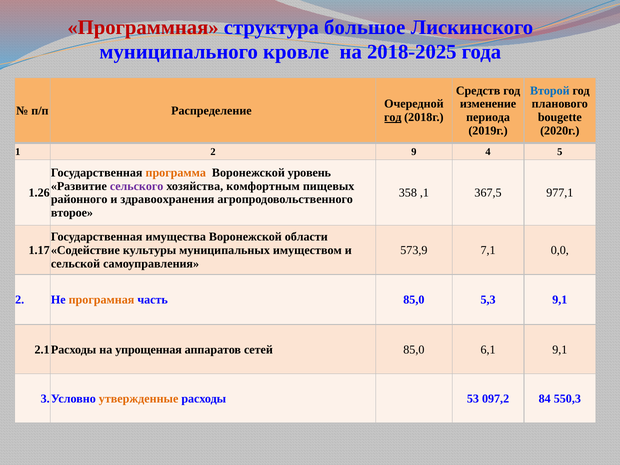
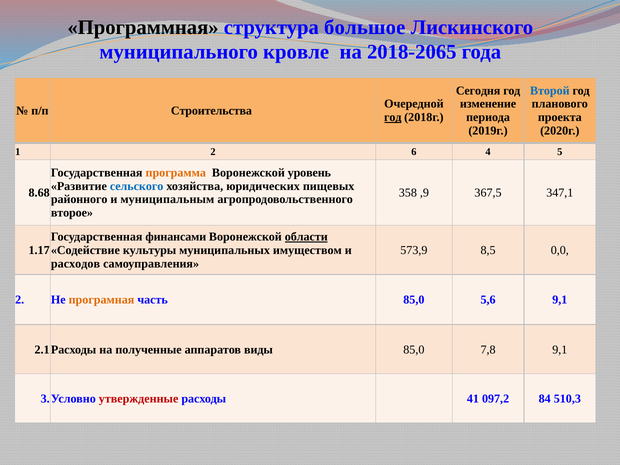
Программная colour: red -> black (143, 27)
2018-2025: 2018-2025 -> 2018-2065 (412, 52)
Средств: Средств -> Сегодня (478, 91)
Распределение: Распределение -> Строительства (211, 111)
bougette: bougette -> проекта (560, 117)
9: 9 -> 6 (414, 152)
сельского colour: purple -> blue (137, 186)
комфортным: комфортным -> юридических (263, 186)
1.26: 1.26 -> 8.68 (39, 193)
,1: ,1 -> ,9 (424, 193)
977,1: 977,1 -> 347,1 (560, 193)
здравоохранения: здравоохранения -> муниципальным (167, 199)
имущества: имущества -> финансами (176, 237)
области underline: none -> present (306, 237)
7,1: 7,1 -> 8,5 (488, 250)
сельской: сельской -> расходов (75, 264)
5,3: 5,3 -> 5,6 (488, 300)
упрощенная: упрощенная -> полученные (149, 350)
сетей: сетей -> виды (258, 350)
6,1: 6,1 -> 7,8 (488, 350)
утвержденные colour: orange -> red (139, 399)
53: 53 -> 41 (473, 399)
550,3: 550,3 -> 510,3 (567, 399)
